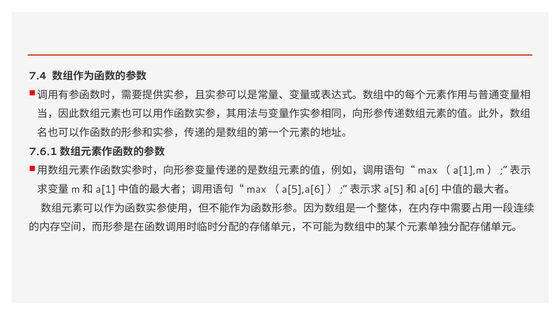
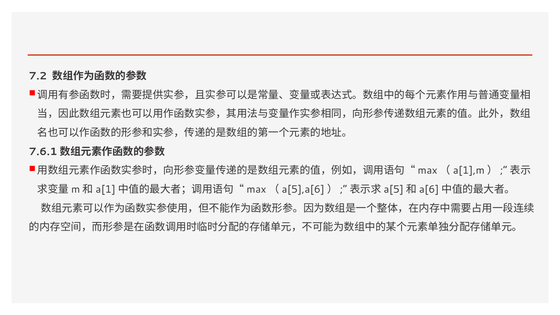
7.4: 7.4 -> 7.2 (38, 76)
